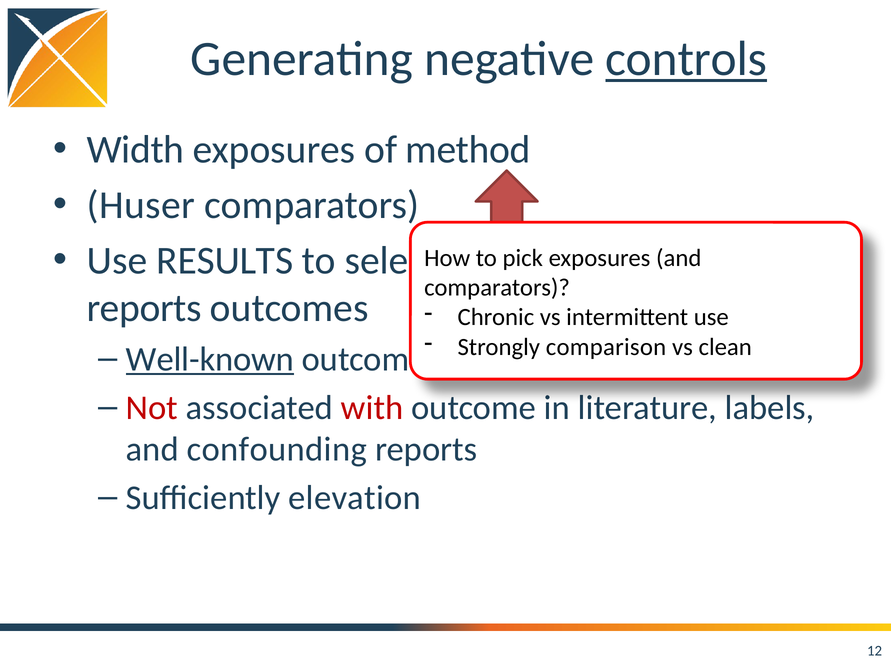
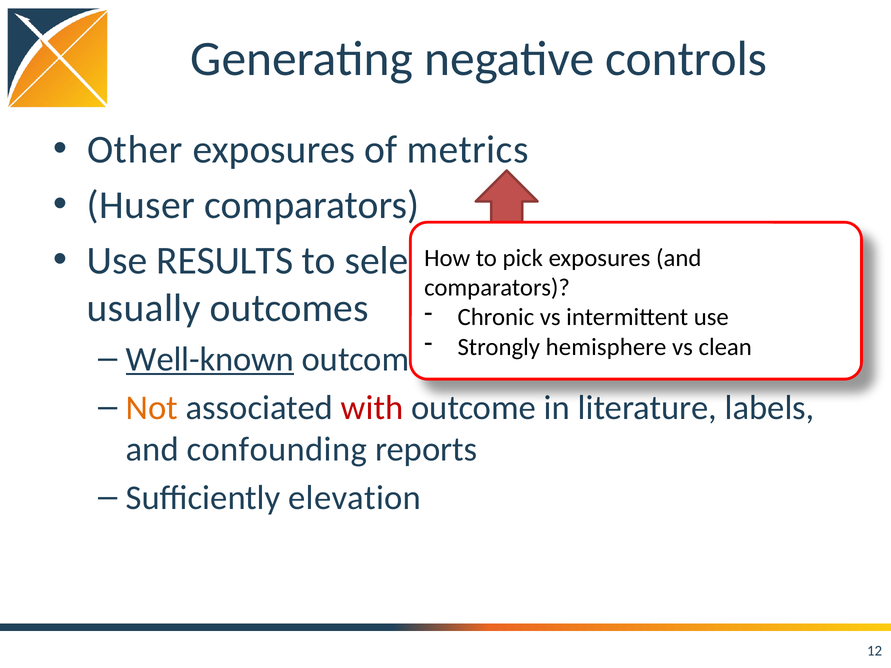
controls underline: present -> none (686, 59)
Width: Width -> Other (135, 150)
method: method -> metrics (468, 150)
reports: reports -> usually (144, 308)
comparison: comparison -> hemisphere (606, 347)
Not colour: red -> orange (152, 408)
